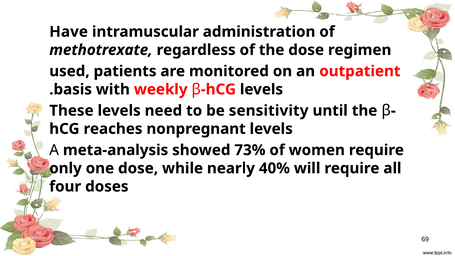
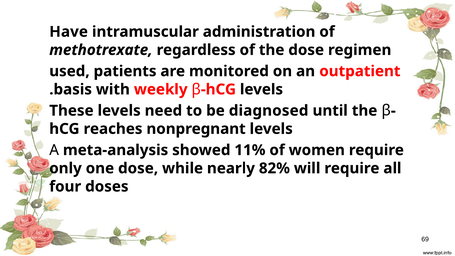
sensitivity: sensitivity -> diagnosed (269, 111)
73%: 73% -> 11% (250, 150)
40%: 40% -> 82% (274, 168)
